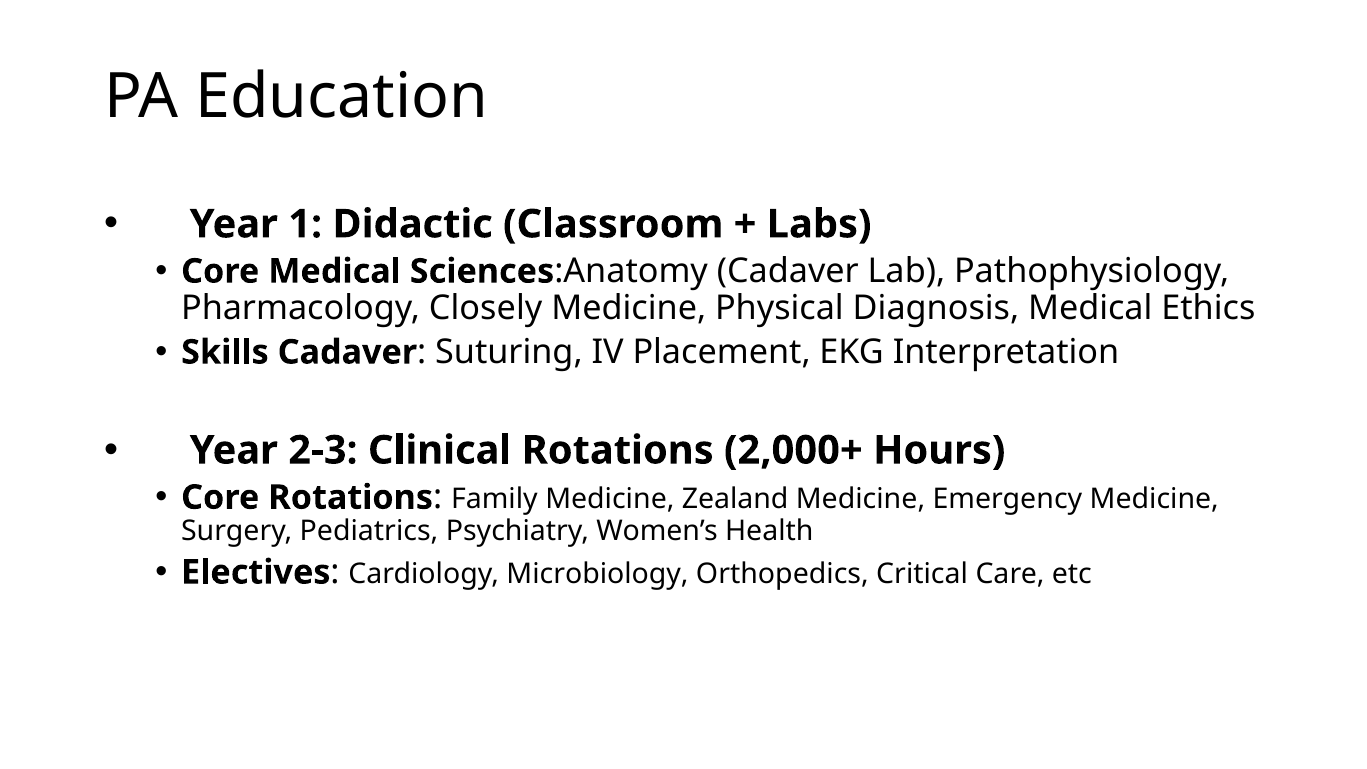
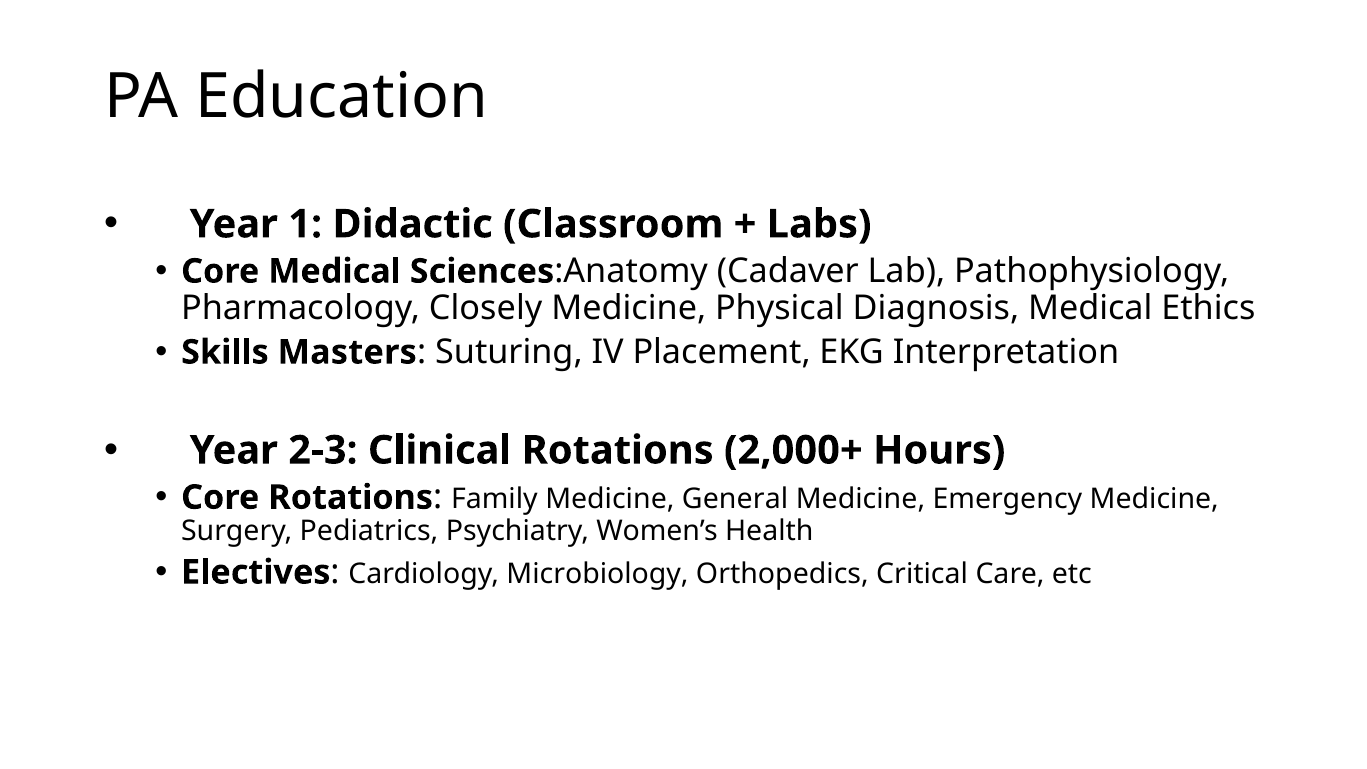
Skills Cadaver: Cadaver -> Masters (347, 352)
Zealand: Zealand -> General (735, 499)
